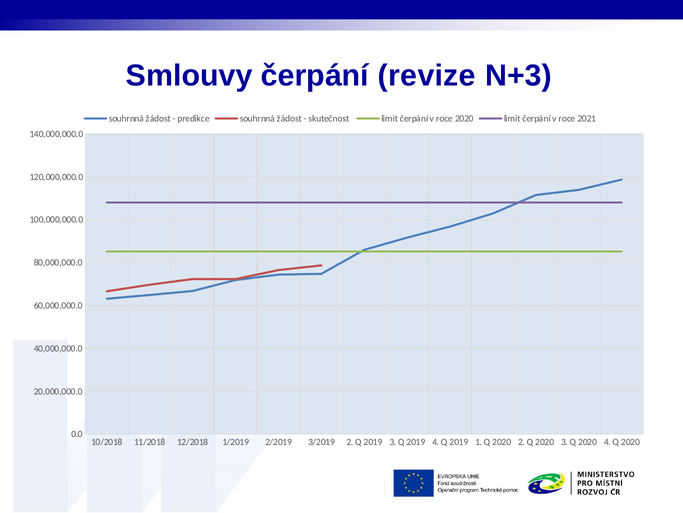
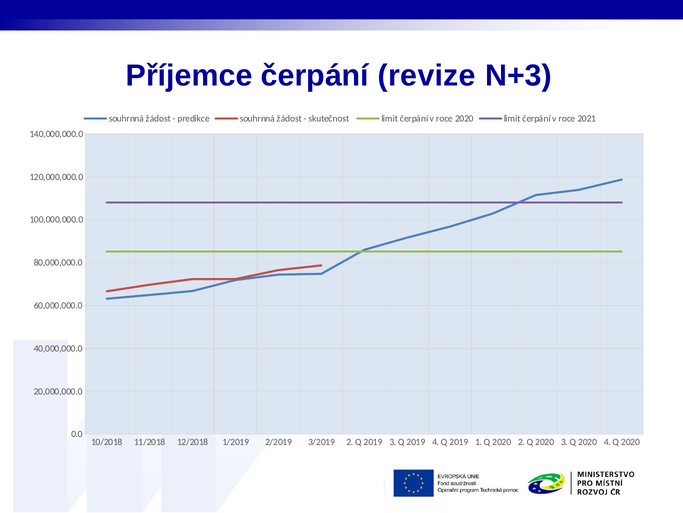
Smlouvy: Smlouvy -> Příjemce (189, 75)
